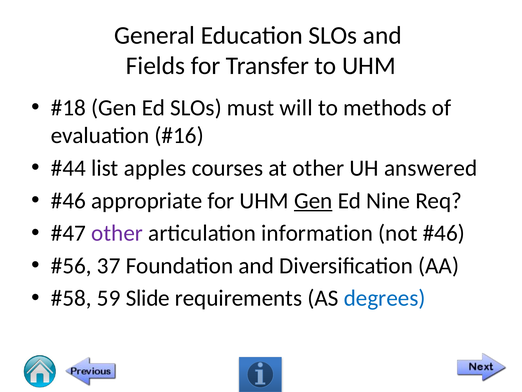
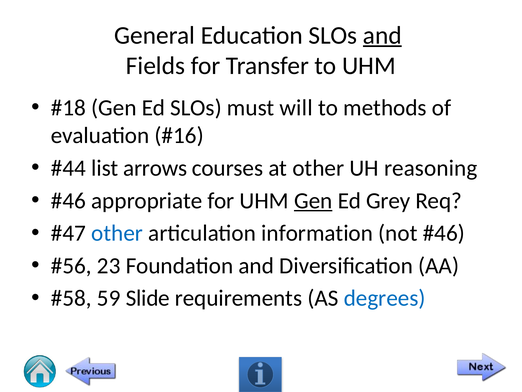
and underline: none -> present (382, 35)
apples: apples -> arrows (155, 168)
answered: answered -> reasoning (431, 168)
Nine: Nine -> Grey (388, 200)
other colour: purple -> blue (117, 233)
37: 37 -> 23 (109, 265)
